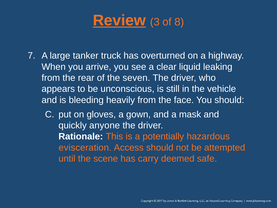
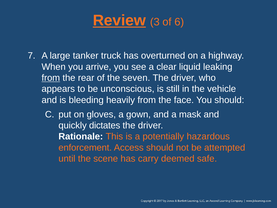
8: 8 -> 6 (179, 22)
from underline: none -> present (51, 78)
anyone: anyone -> dictates (105, 125)
evisceration: evisceration -> enforcement (85, 147)
